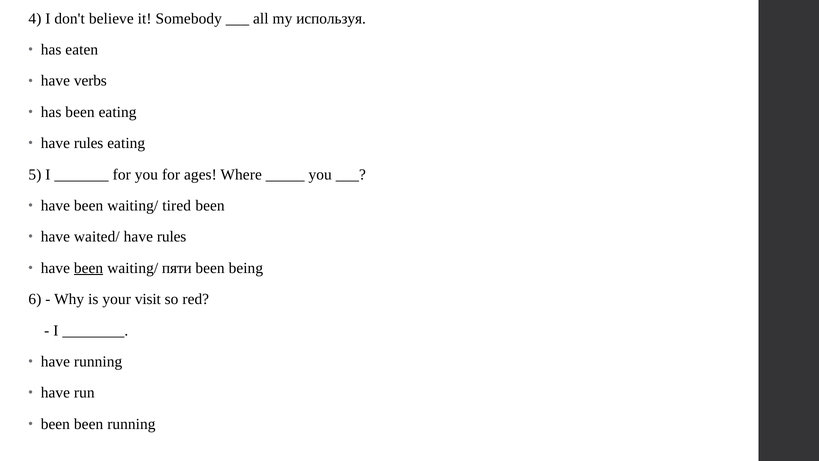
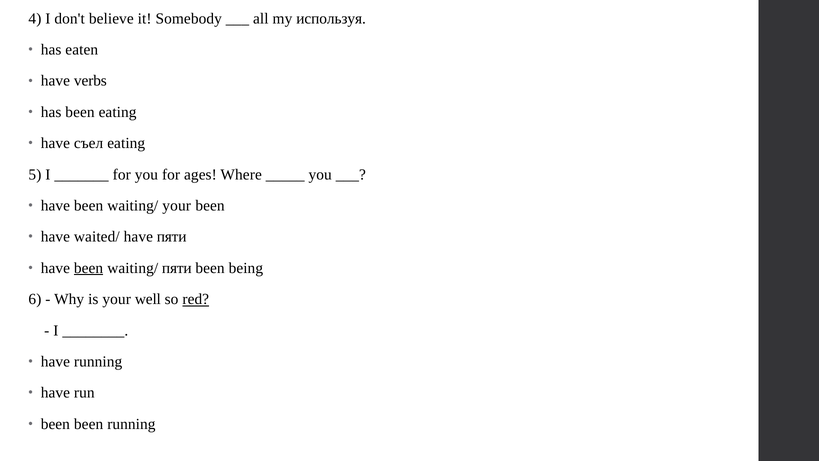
rules: rules -> съел (89, 143)
waiting/ tired: tired -> your (177, 206)
waited/ have rules: rules -> пяти (172, 237)
visit: visit -> well (148, 299)
red underline: none -> present (196, 299)
